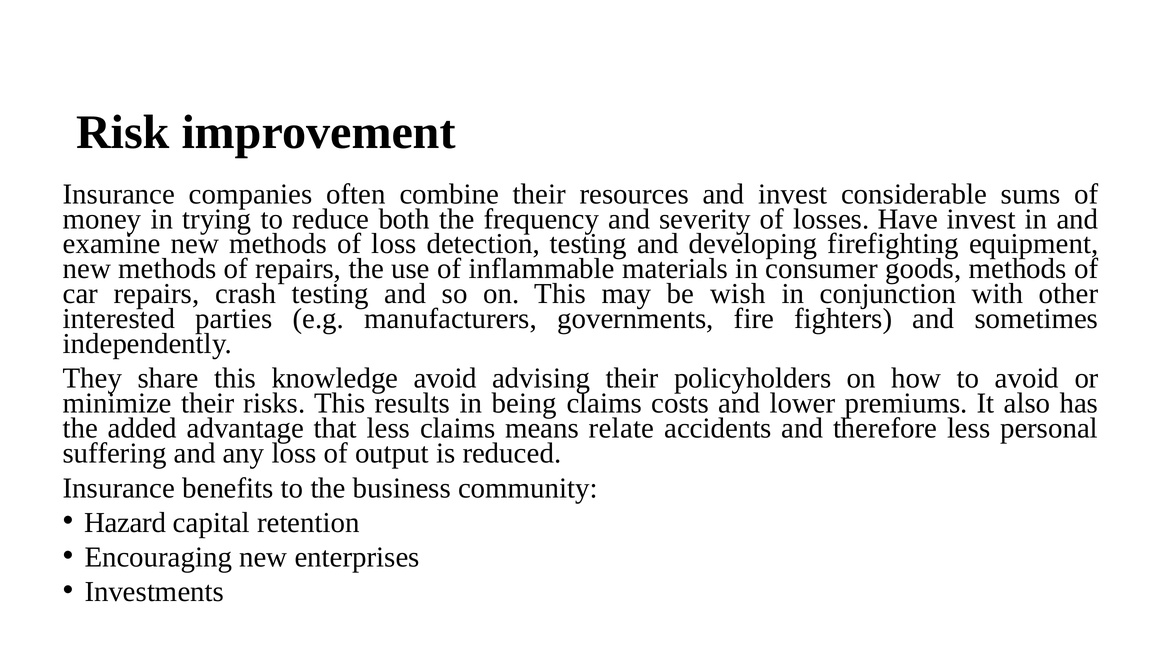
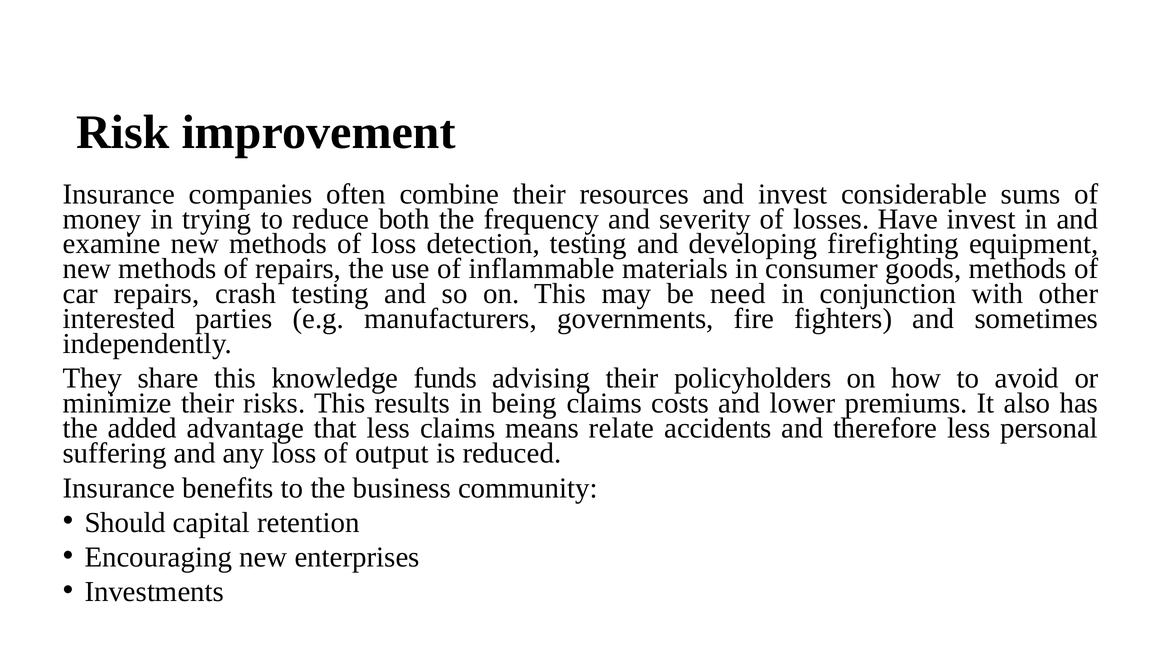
wish: wish -> need (738, 294)
knowledge avoid: avoid -> funds (445, 379)
Hazard: Hazard -> Should (125, 523)
